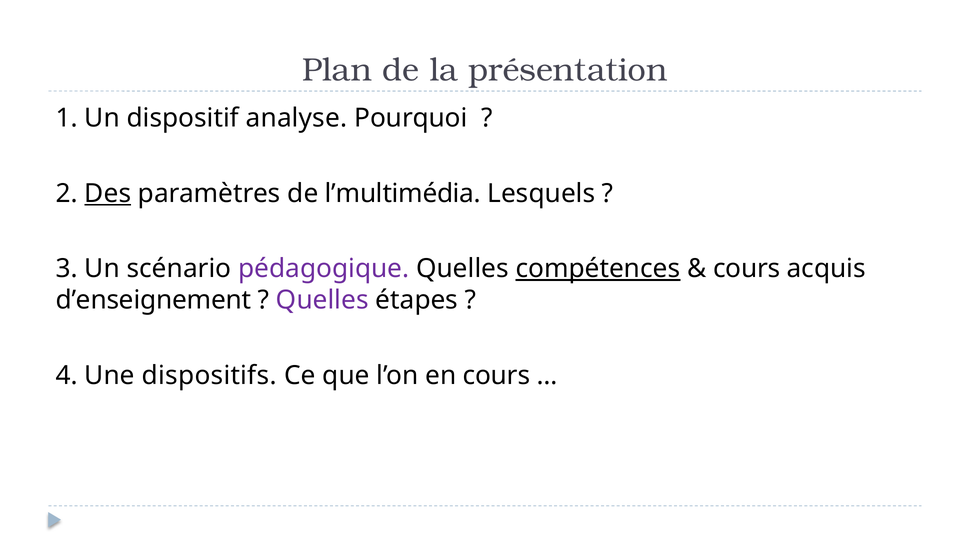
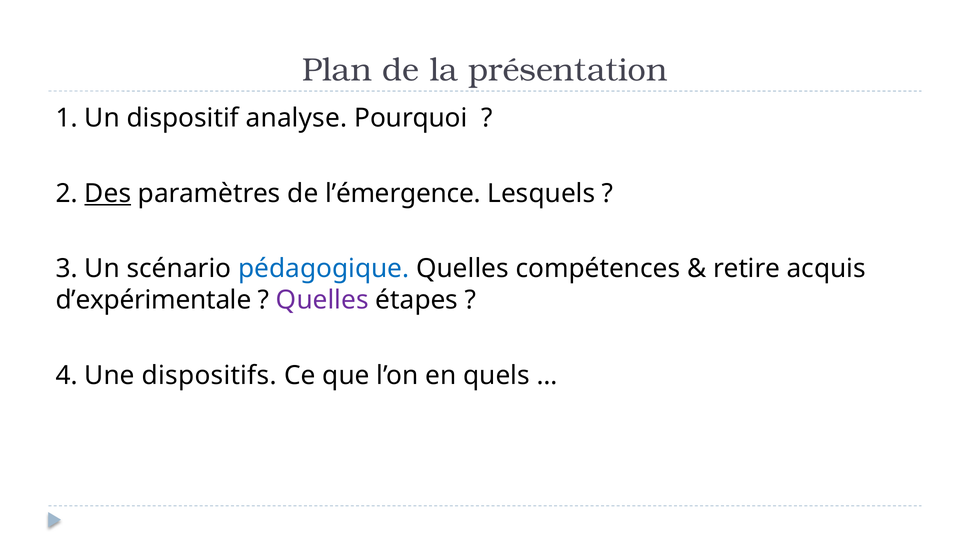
l’multimédia: l’multimédia -> l’émergence (403, 193)
pédagogique colour: purple -> blue (324, 268)
compétences underline: present -> none (598, 268)
cours: cours -> retire (747, 268)
d’enseignement: d’enseignement -> d’expérimentale (153, 300)
en cours: cours -> quels (496, 375)
